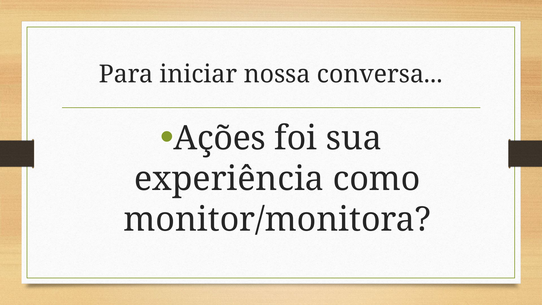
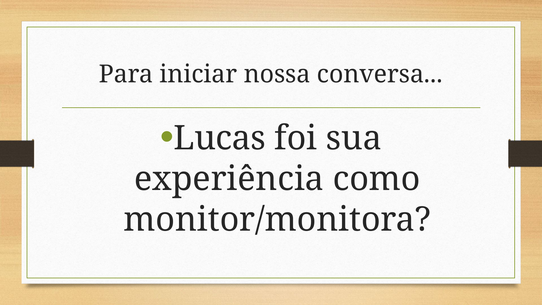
Ações: Ações -> Lucas (220, 138)
